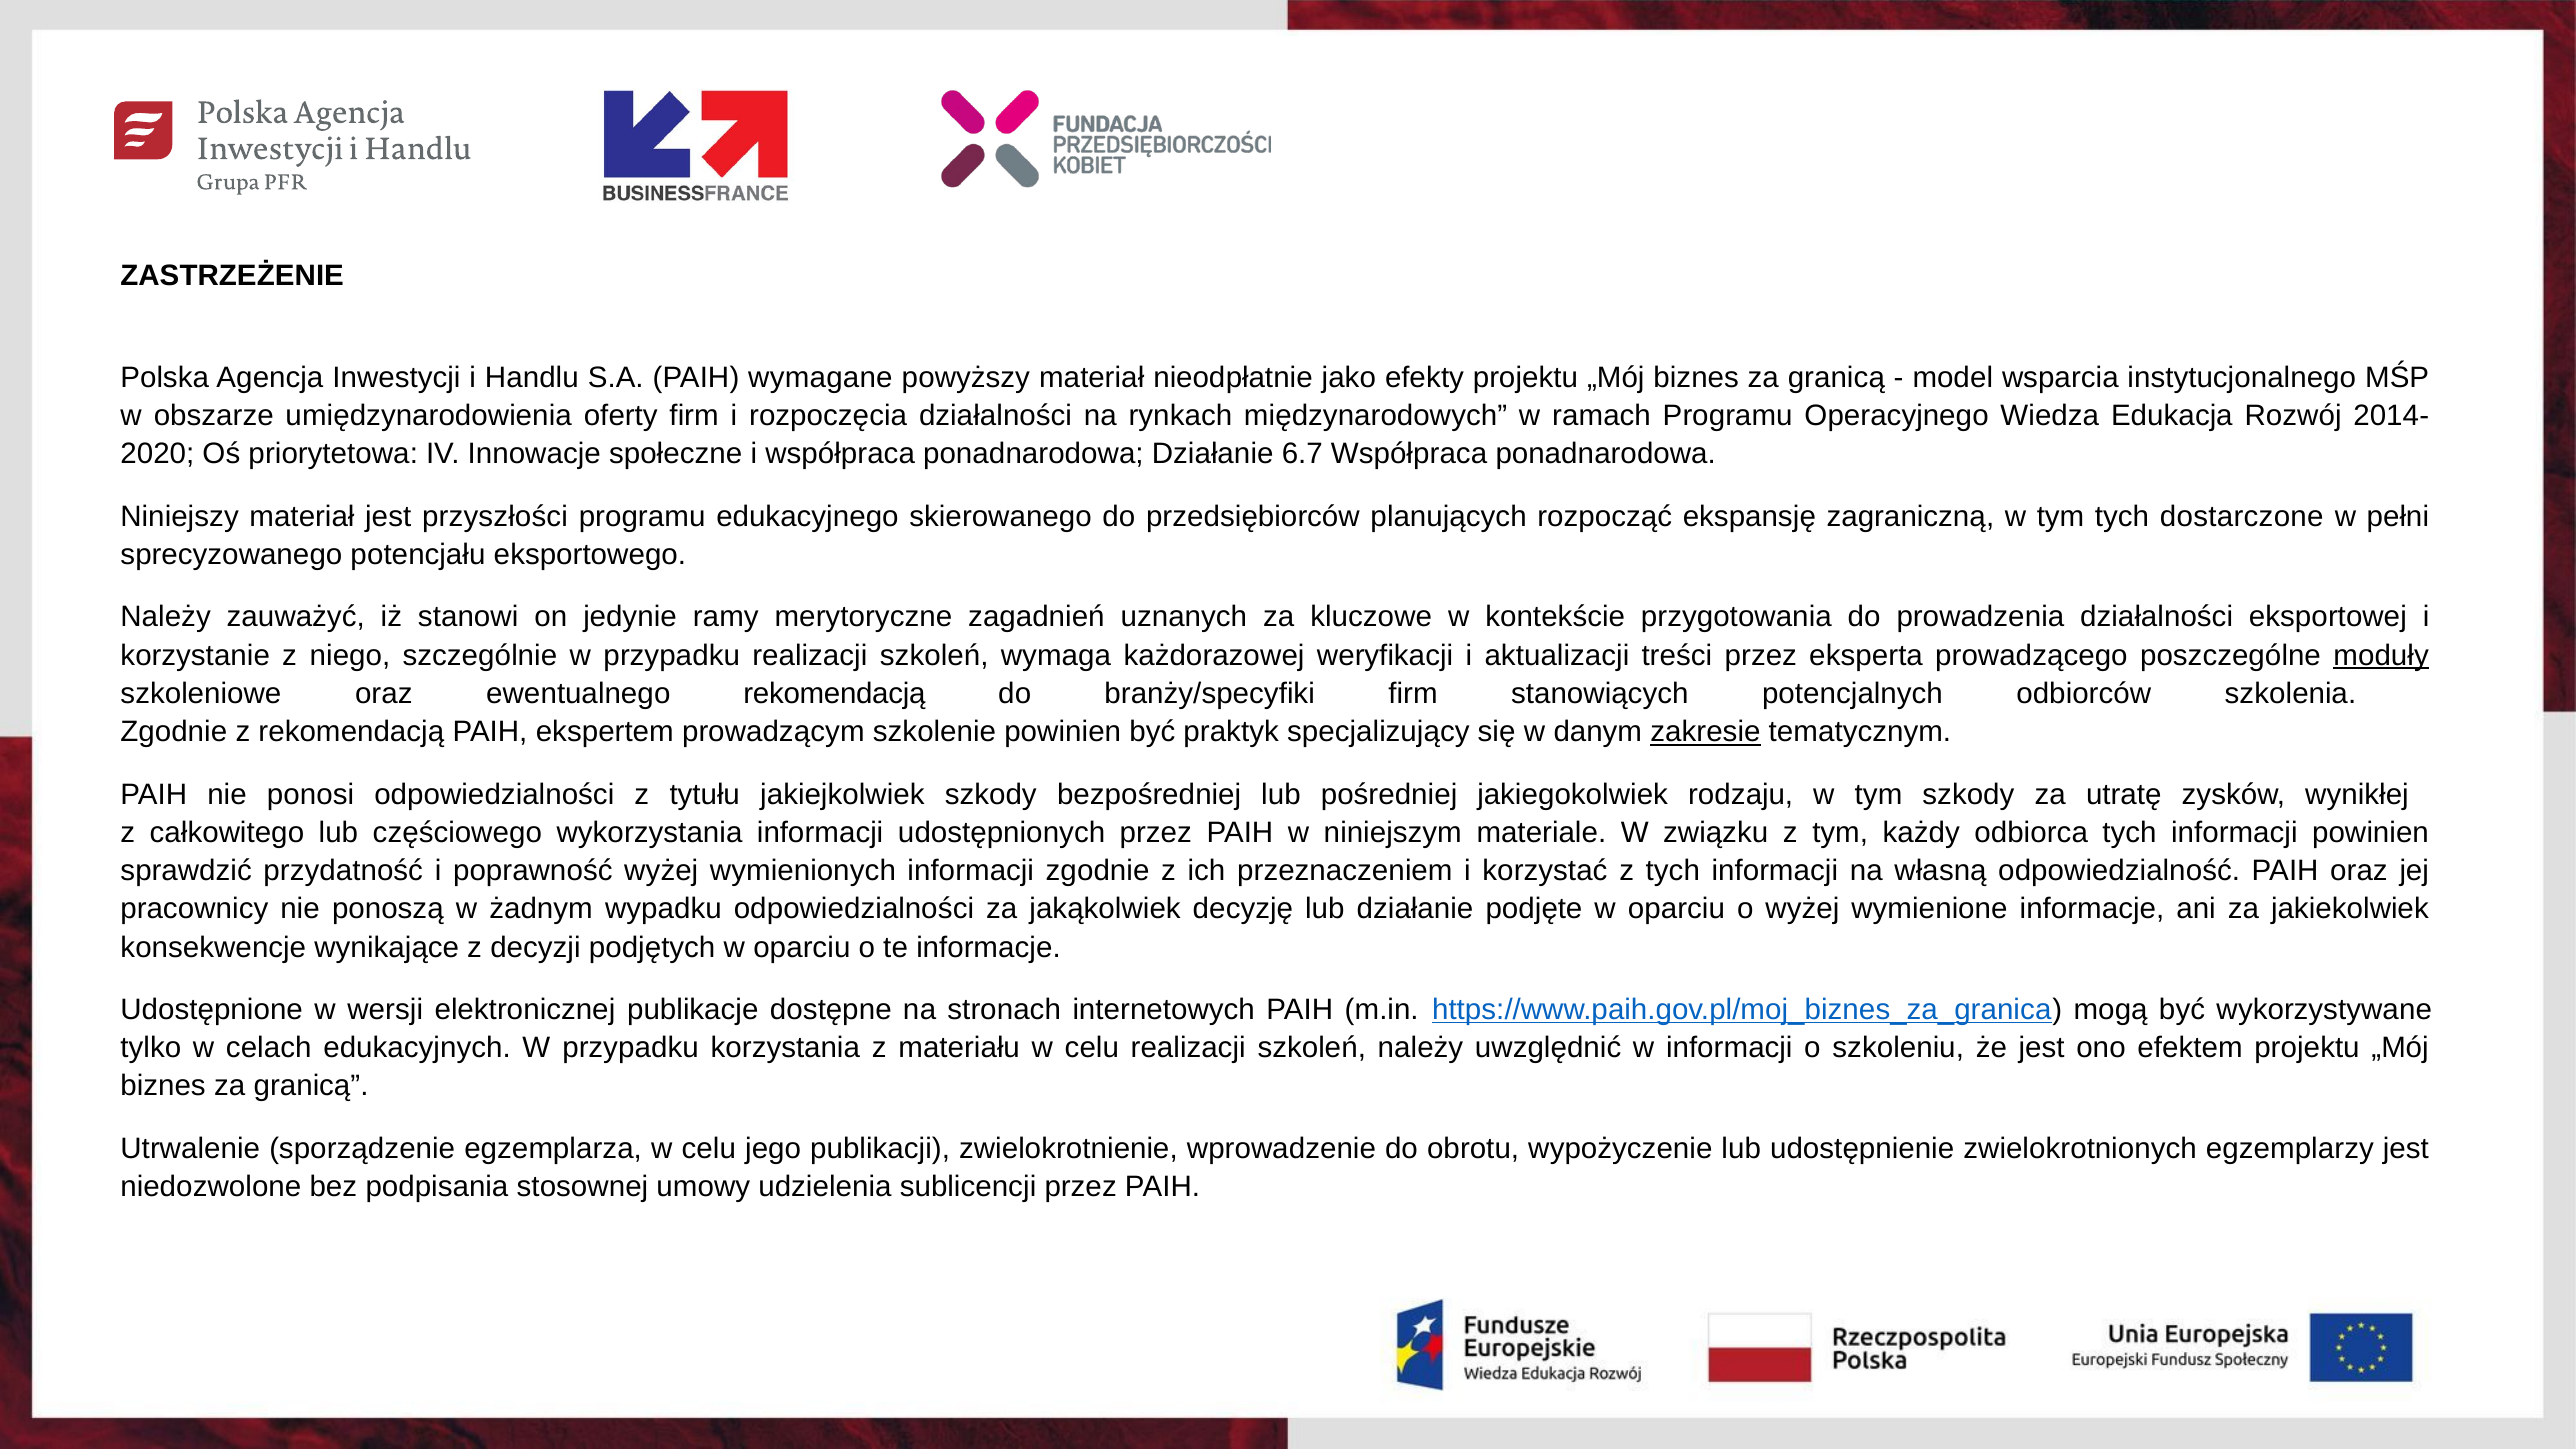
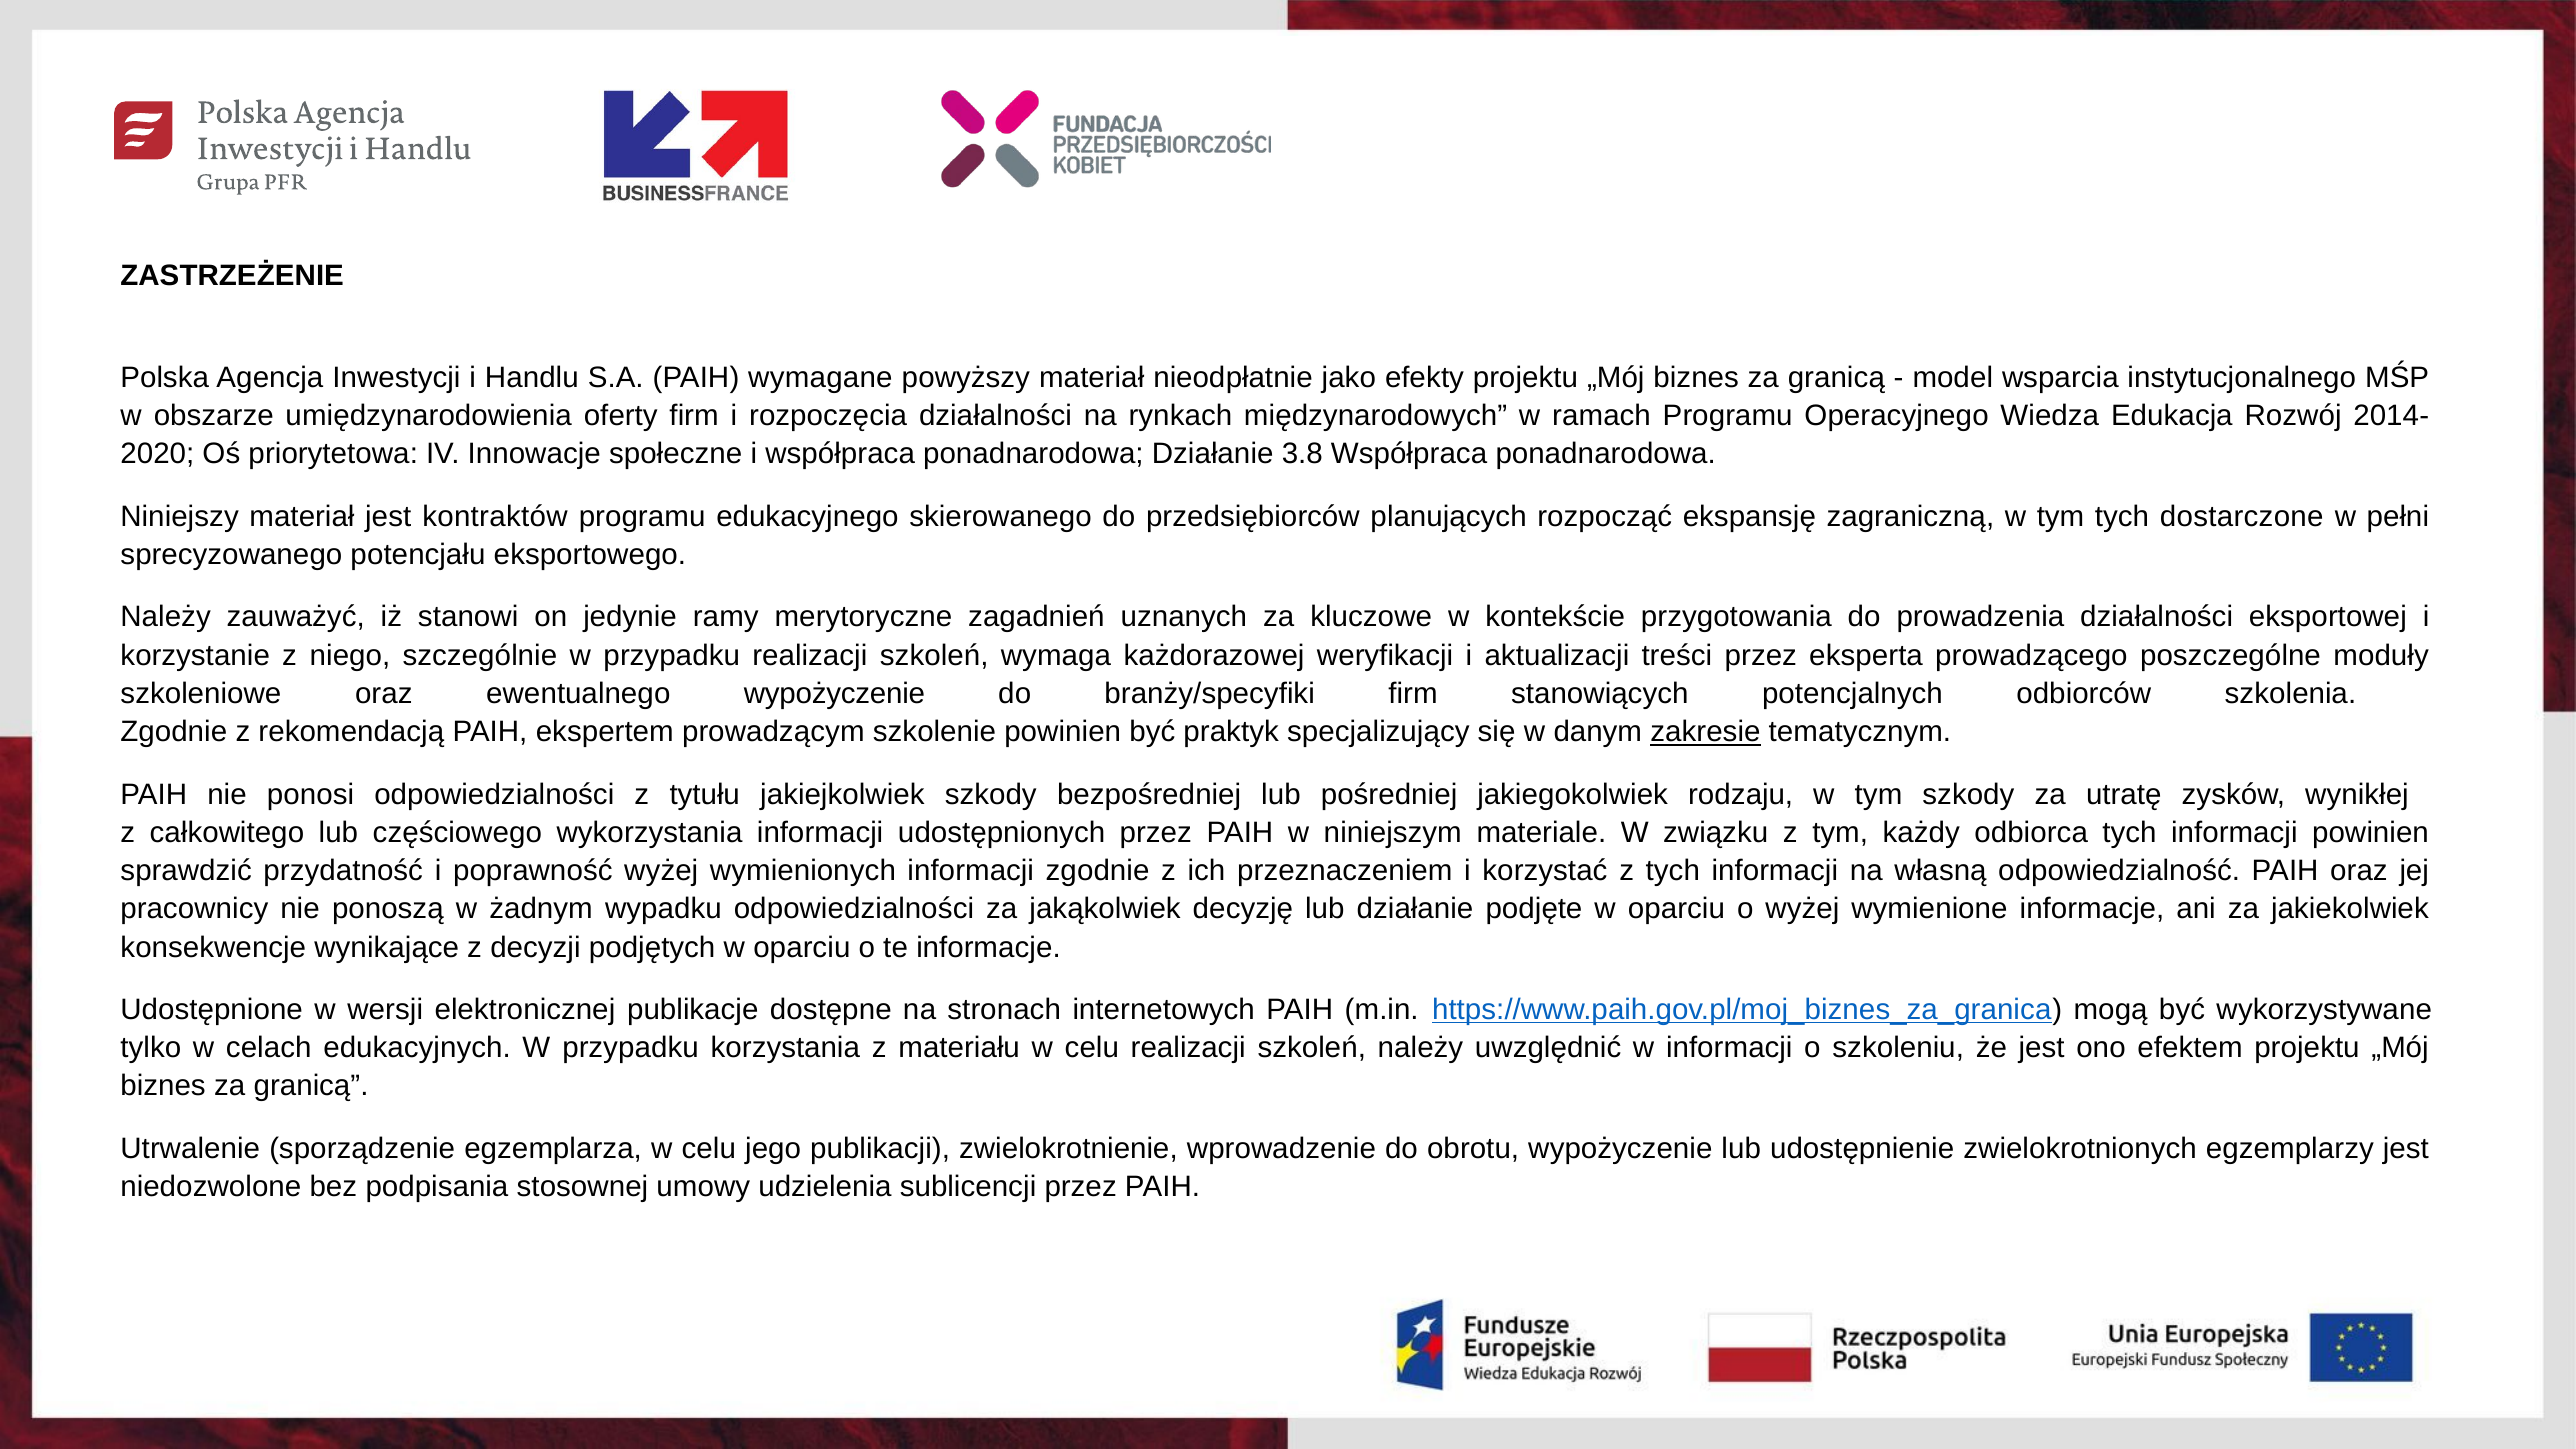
6.7: 6.7 -> 3.8 (1302, 454)
przyszłości: przyszłości -> kontraktów (495, 517)
moduły underline: present -> none (2381, 655)
ewentualnego rekomendacją: rekomendacją -> wypożyczenie (834, 694)
